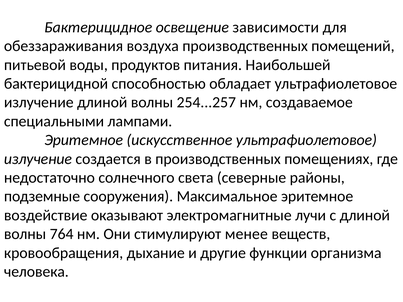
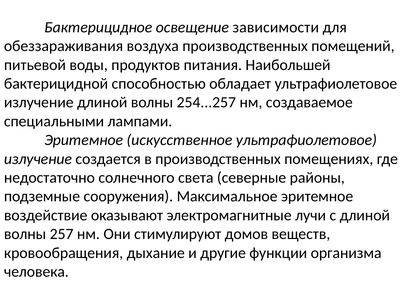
764: 764 -> 257 (62, 234)
менее: менее -> домов (246, 234)
